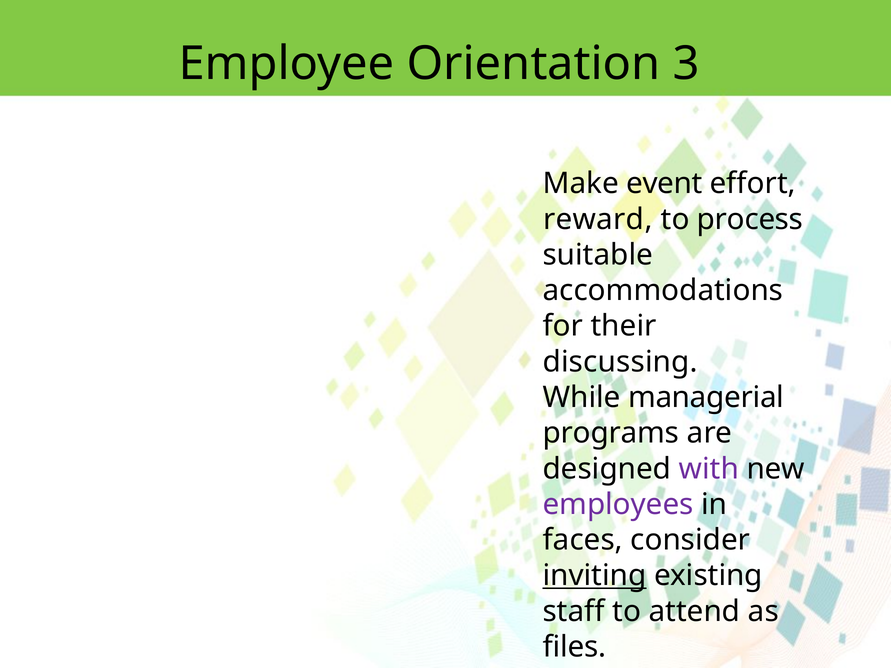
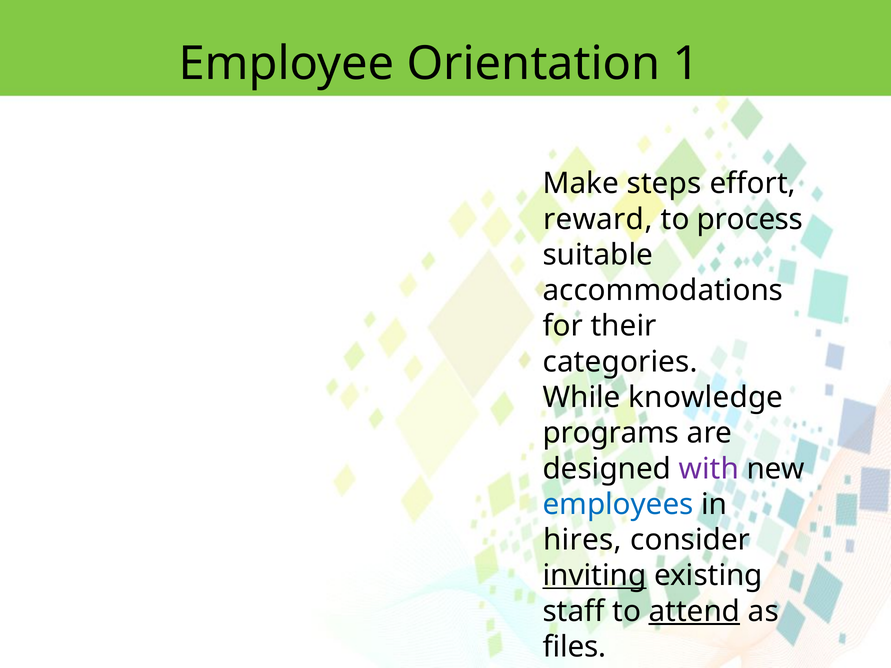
3: 3 -> 1 (686, 64)
event: event -> steps (664, 184)
discussing: discussing -> categories (620, 362)
managerial: managerial -> knowledge (706, 398)
employees colour: purple -> blue (618, 505)
faces: faces -> hires (583, 540)
attend underline: none -> present (694, 611)
